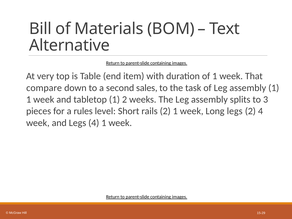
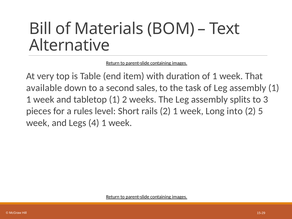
compare: compare -> available (44, 88)
Long legs: legs -> into (235, 111)
2 4: 4 -> 5 (260, 111)
